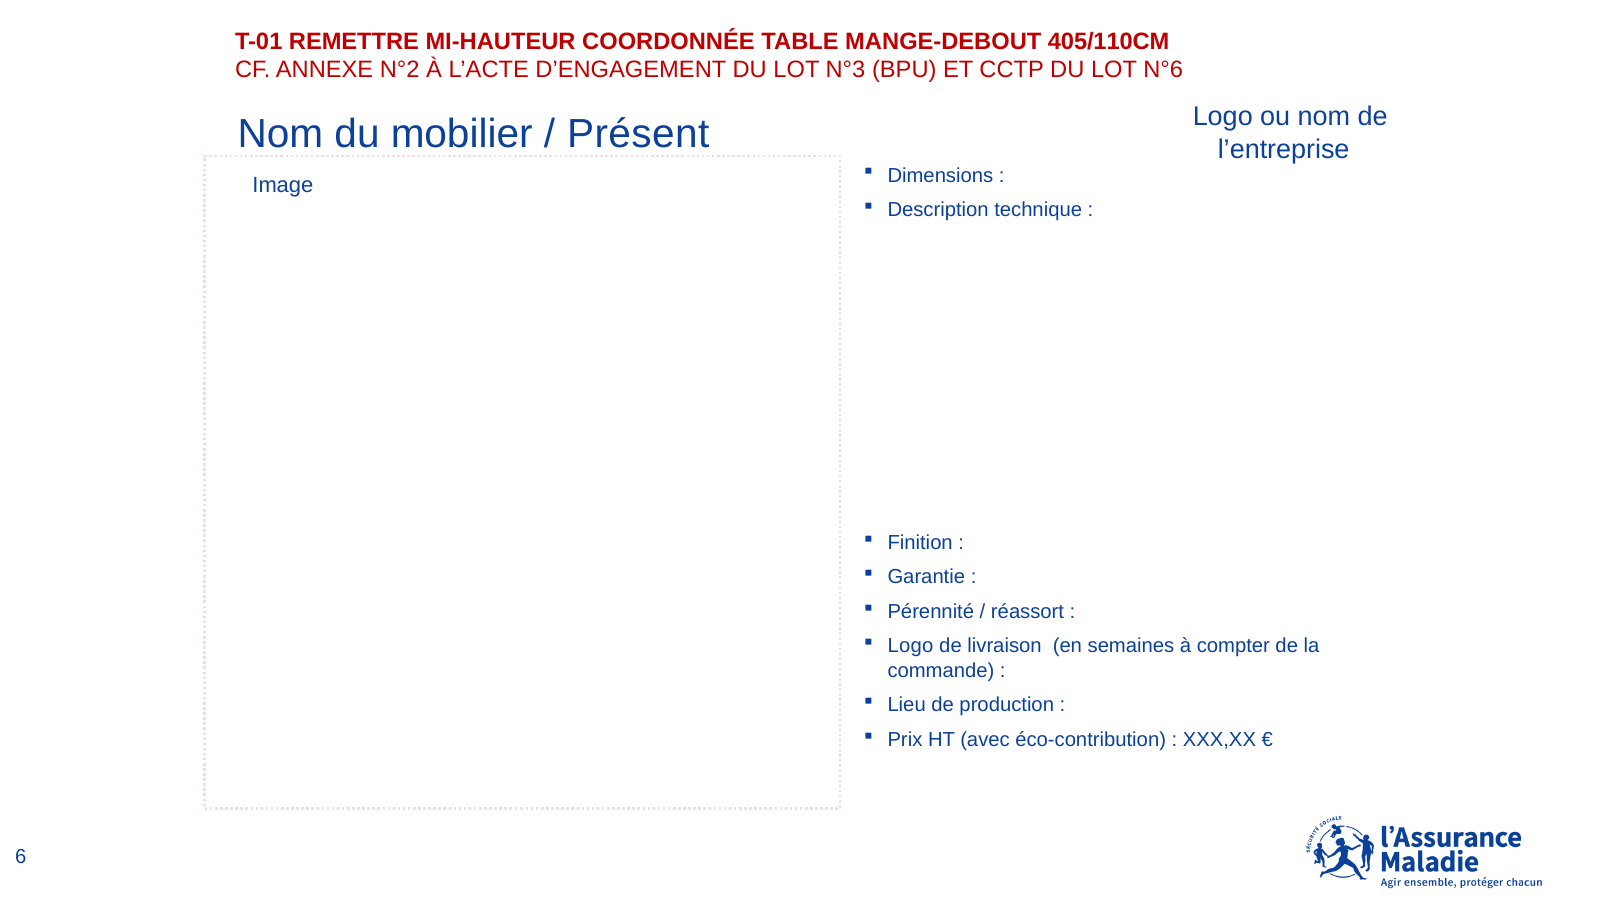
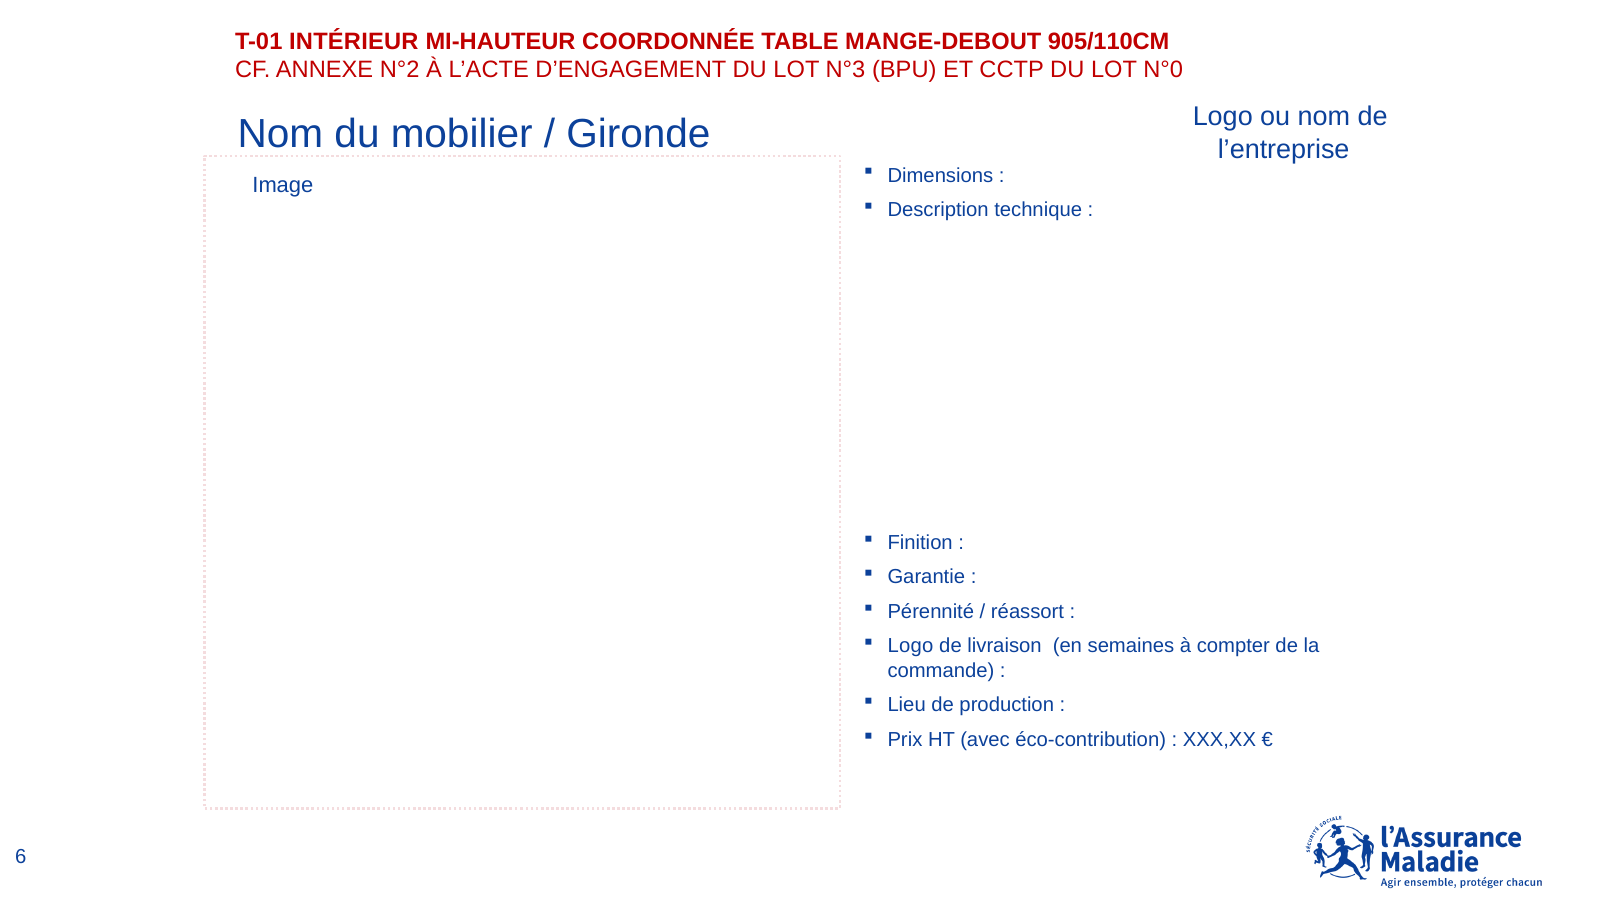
REMETTRE: REMETTRE -> INTÉRIEUR (354, 41)
405/110CM: 405/110CM -> 905/110CM (1109, 41)
N°6: N°6 -> N°0 (1163, 70)
Présent: Présent -> Gironde (638, 134)
